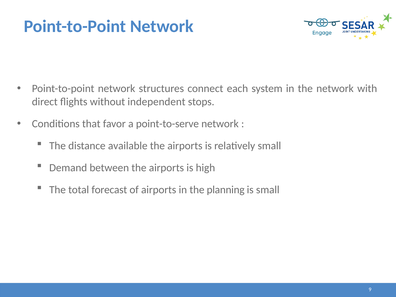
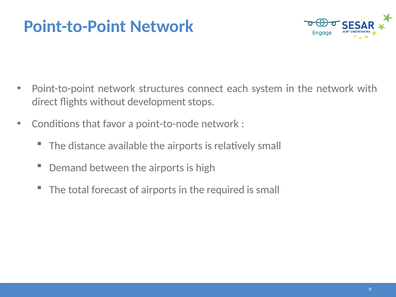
independent: independent -> development (157, 102)
point-to-serve: point-to-serve -> point-to-node (167, 124)
planning: planning -> required (226, 190)
